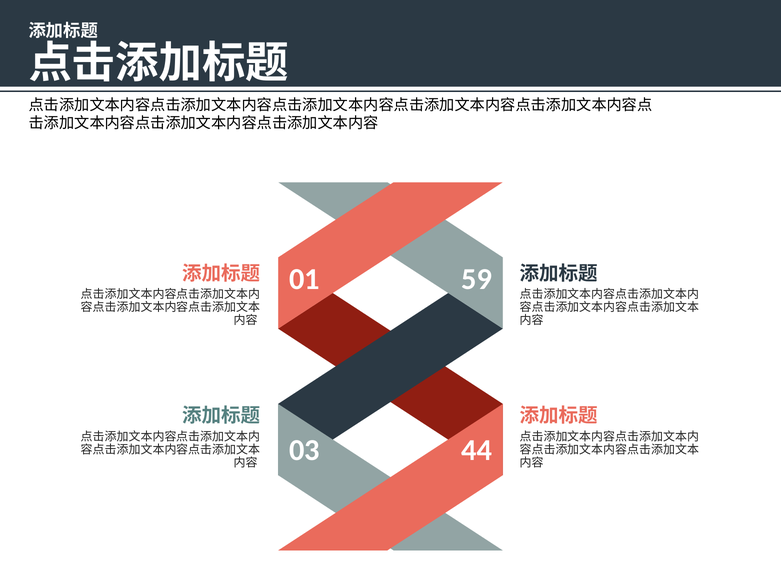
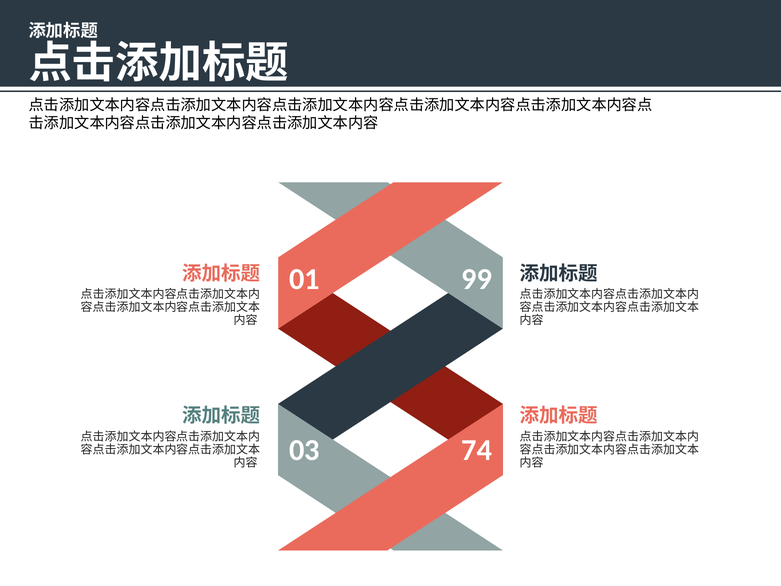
59: 59 -> 99 (477, 279)
44: 44 -> 74 (477, 450)
